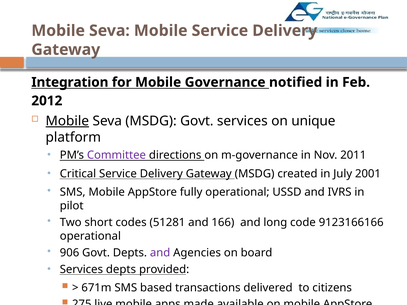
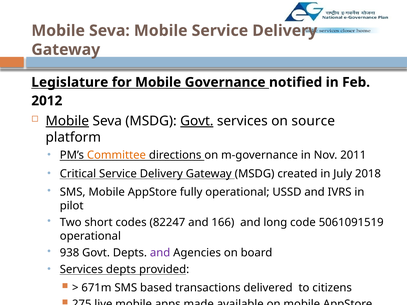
Integration: Integration -> Legislature (70, 82)
Govt underline: none -> present (197, 121)
unique: unique -> source (313, 121)
Committee colour: purple -> orange (116, 155)
2001: 2001 -> 2018 (368, 174)
51281: 51281 -> 82247 (167, 223)
9123166166: 9123166166 -> 5061091519 (351, 223)
906: 906 -> 938 (70, 253)
